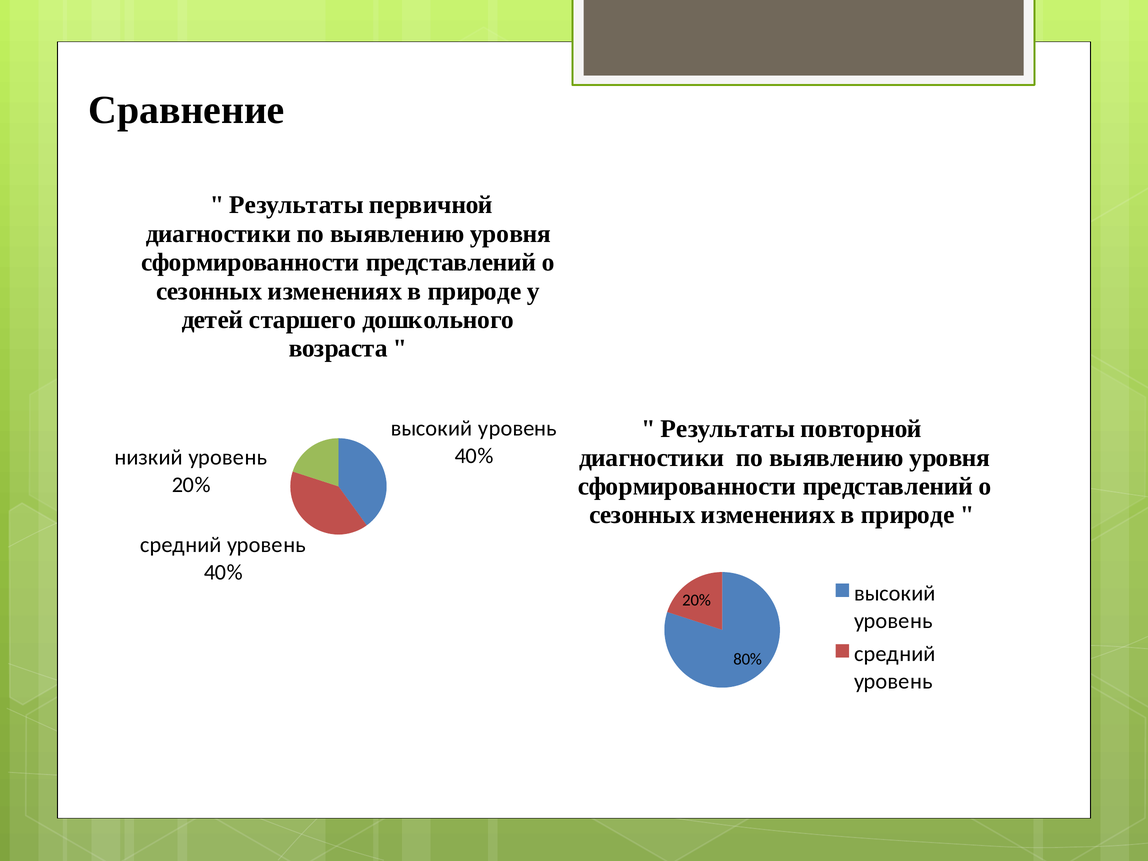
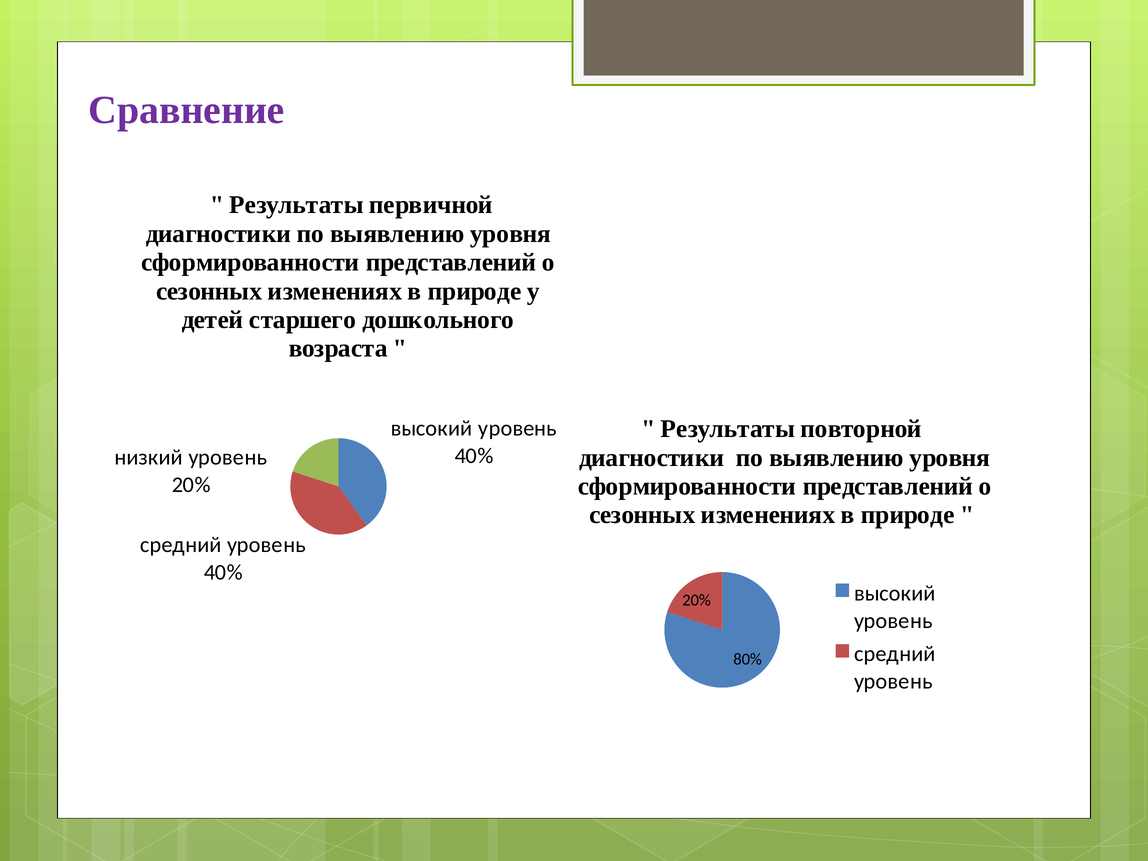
Сравнение colour: black -> purple (186, 110)
